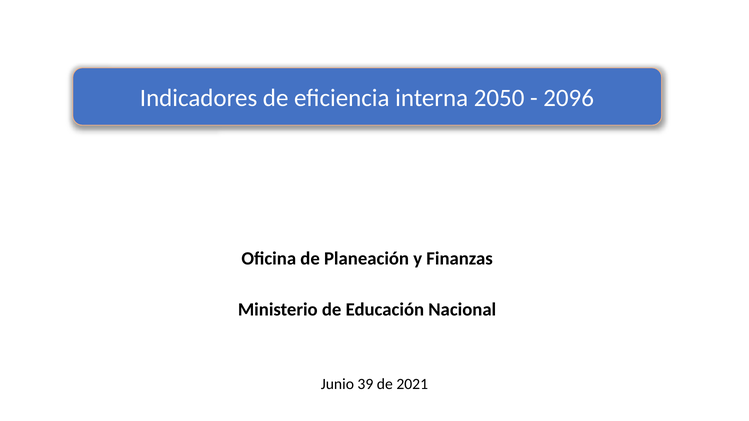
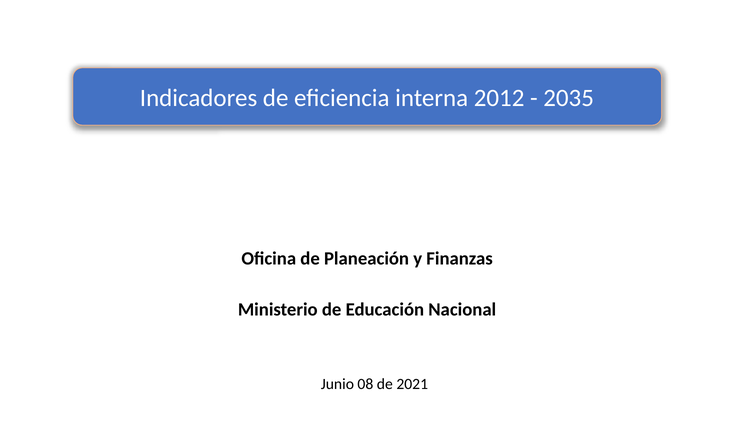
2050: 2050 -> 2012 (499, 98)
2096: 2096 -> 2035 (569, 98)
39: 39 -> 08 (365, 384)
